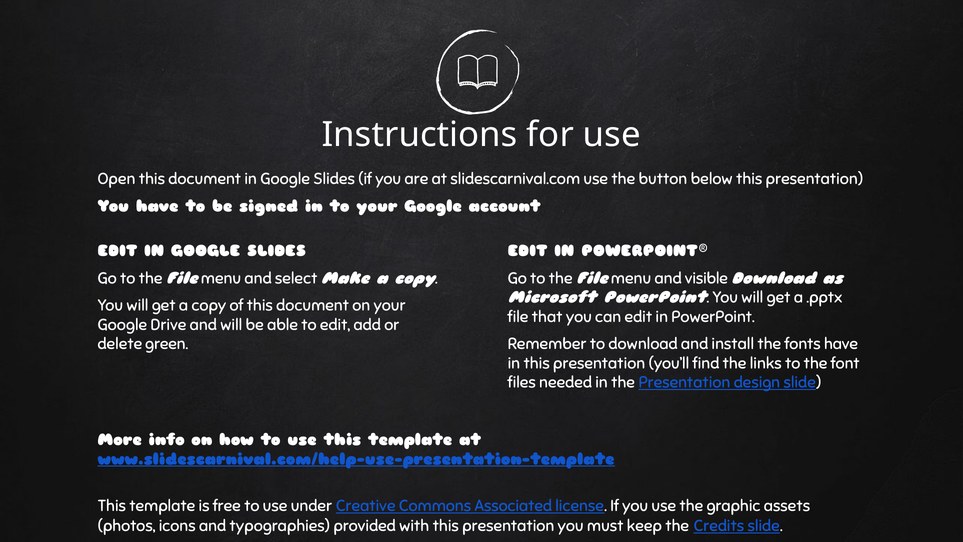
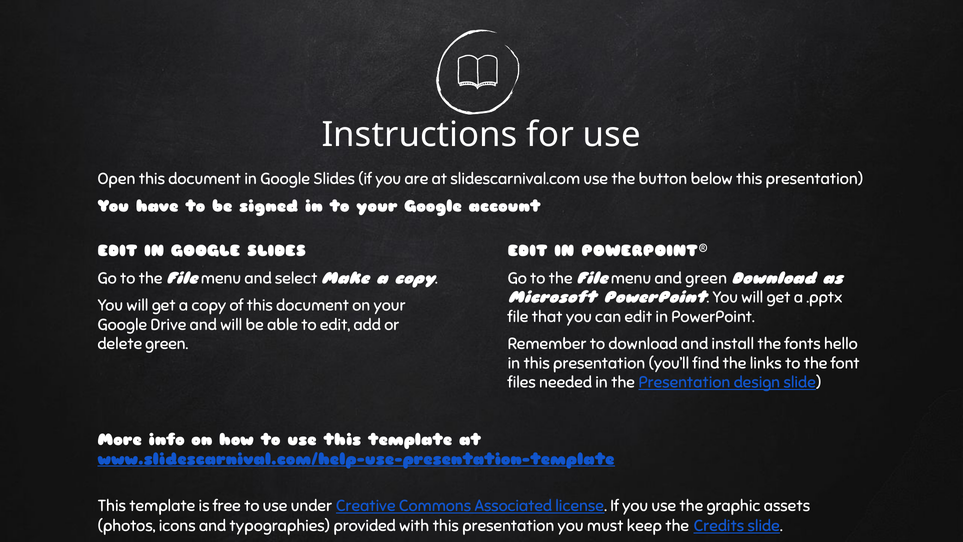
and visible: visible -> green (706, 278)
fonts have: have -> hello (841, 344)
